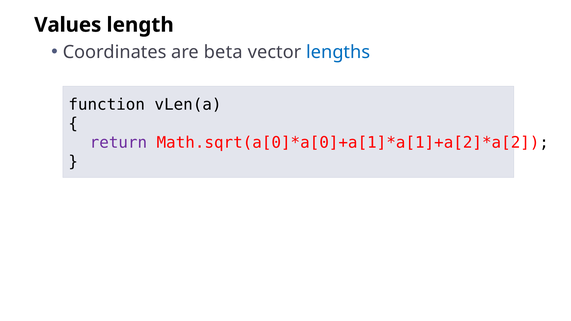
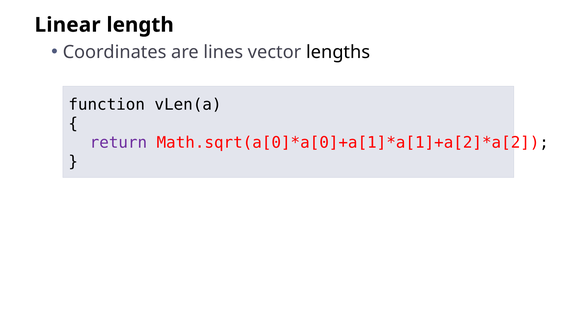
Values: Values -> Linear (68, 25)
beta: beta -> lines (223, 52)
lengths colour: blue -> black (338, 52)
